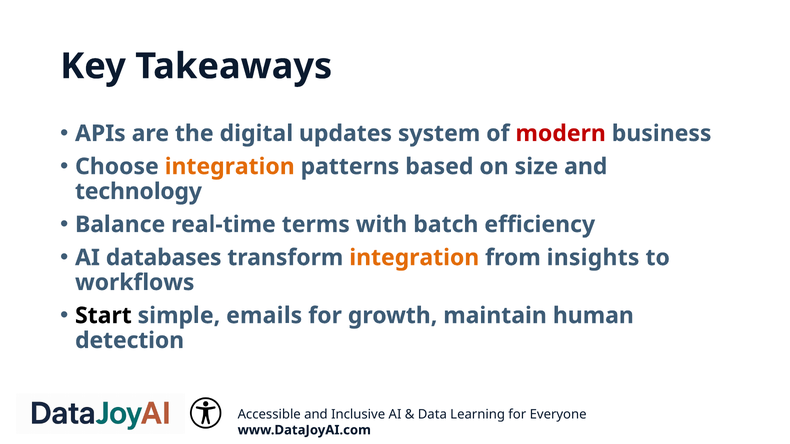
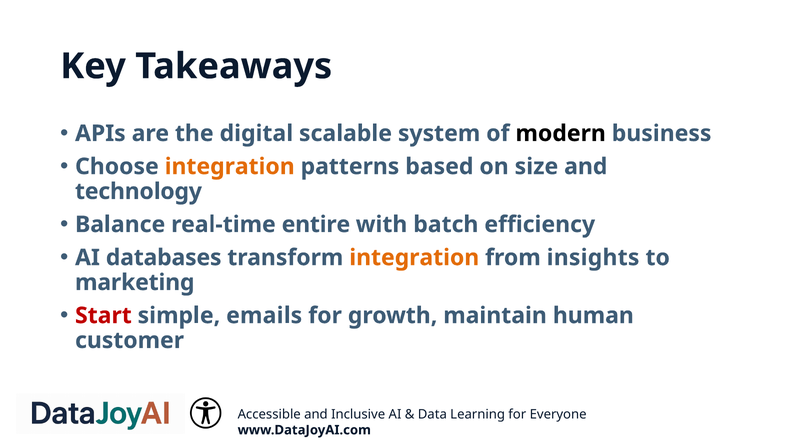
updates: updates -> scalable (345, 134)
modern colour: red -> black (561, 134)
terms: terms -> entire (316, 225)
workflows: workflows -> marketing (135, 283)
Start colour: black -> red (103, 316)
detection: detection -> customer (130, 341)
